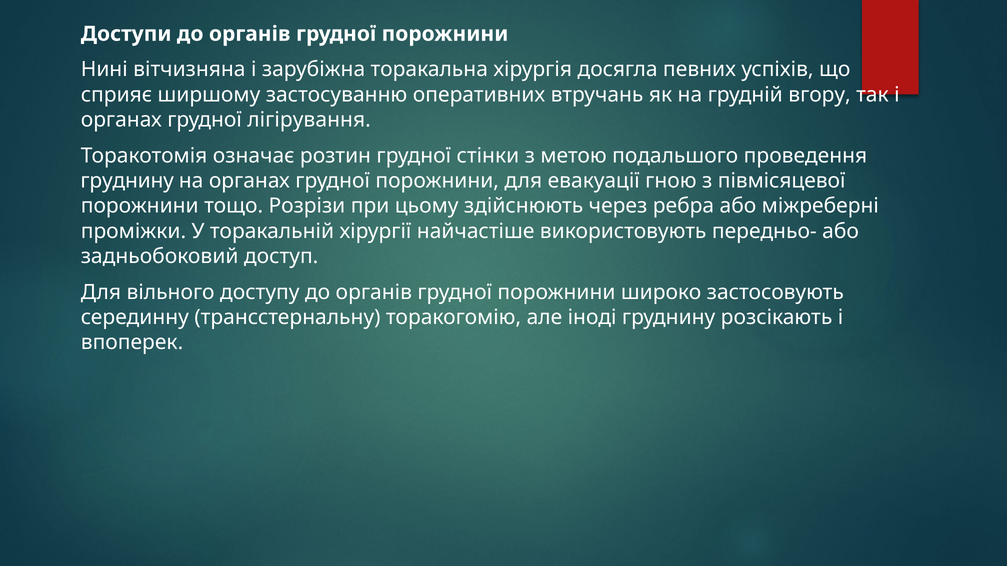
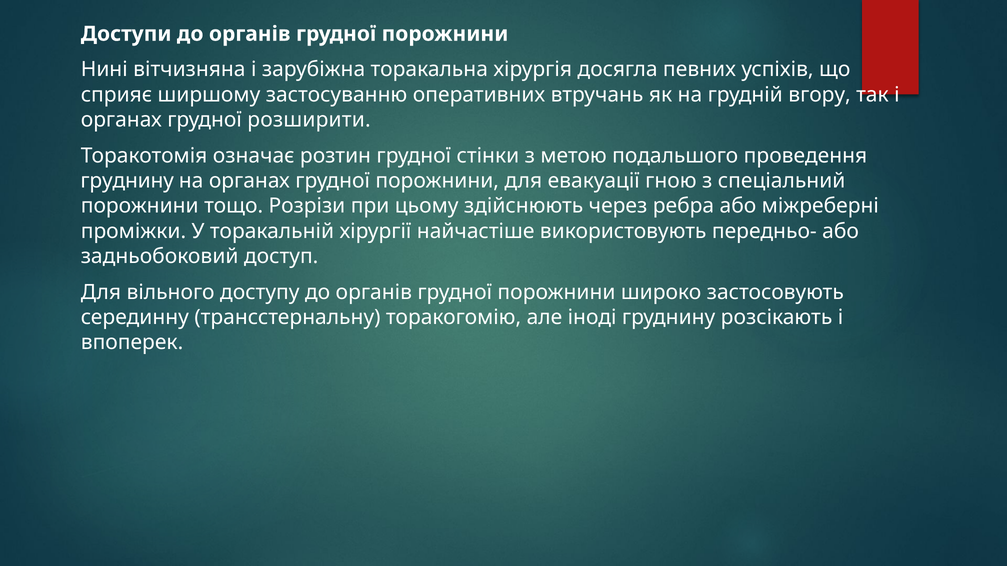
лігірування: лігірування -> розширити (309, 120)
півмісяцевої: півмісяцевої -> спеціальний (782, 181)
